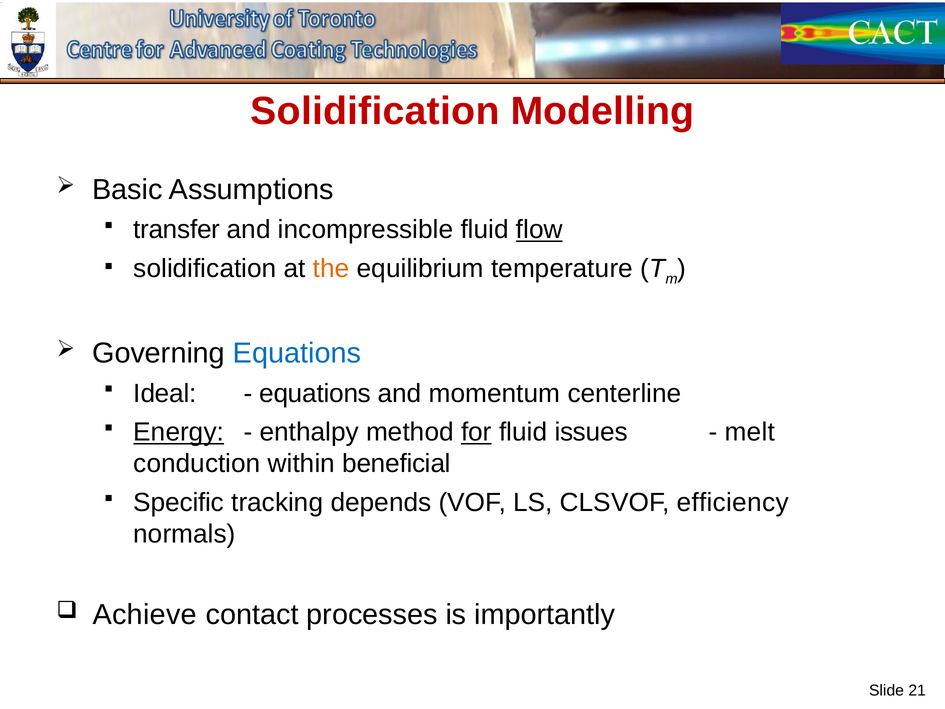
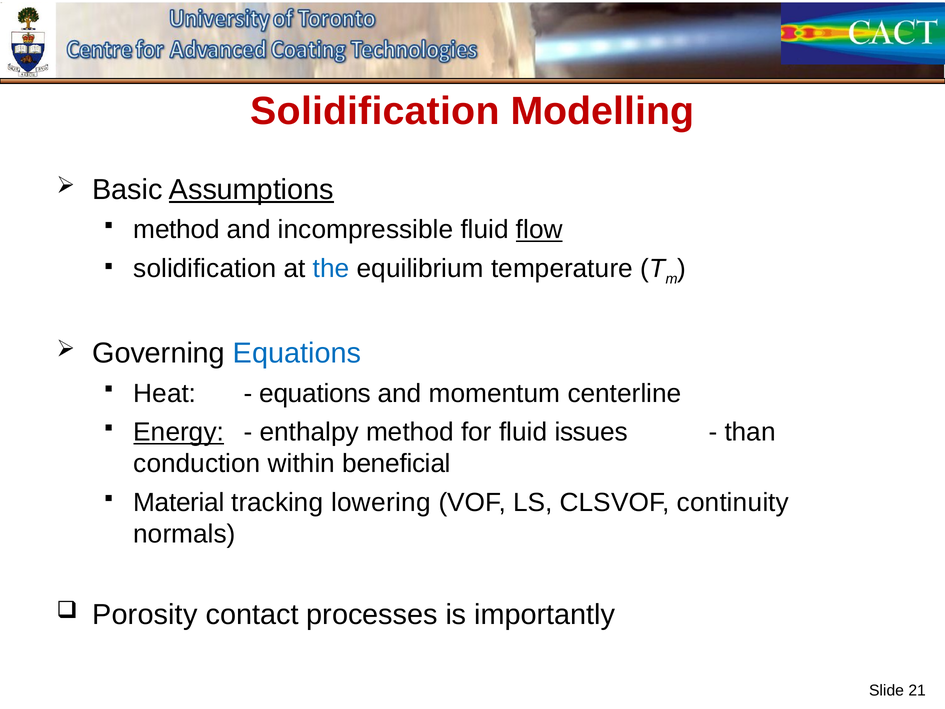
Assumptions underline: none -> present (251, 189)
transfer: transfer -> method (177, 230)
the colour: orange -> blue (331, 269)
Ideal: Ideal -> Heat (165, 393)
for underline: present -> none (476, 432)
melt: melt -> than (750, 432)
Specific: Specific -> Material (179, 502)
depends: depends -> lowering (381, 502)
efficiency: efficiency -> continuity (733, 502)
Achieve: Achieve -> Porosity (145, 615)
